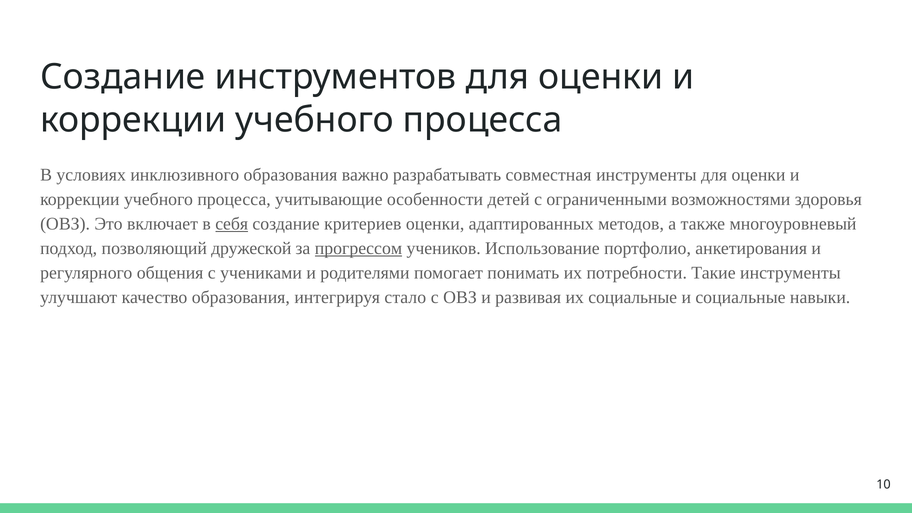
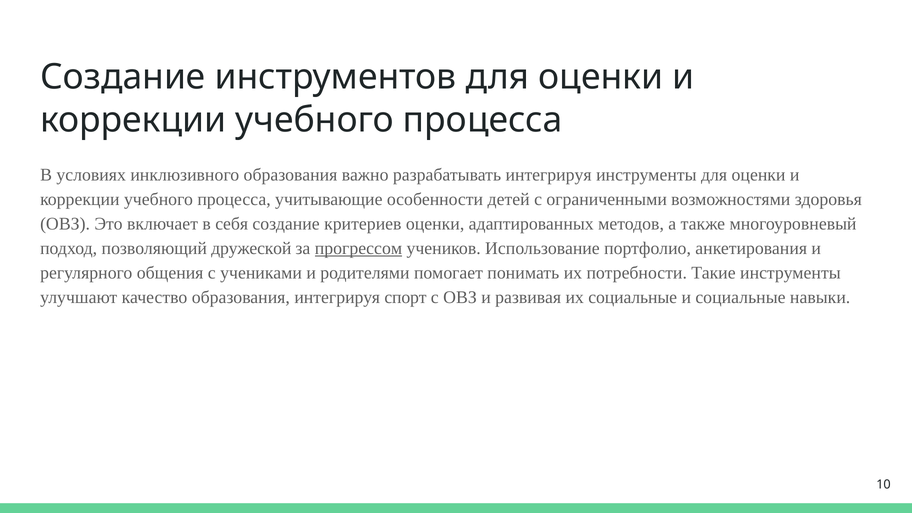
разрабатывать совместная: совместная -> интегрируя (549, 175)
себя underline: present -> none (232, 224)
стало: стало -> спорт (405, 297)
